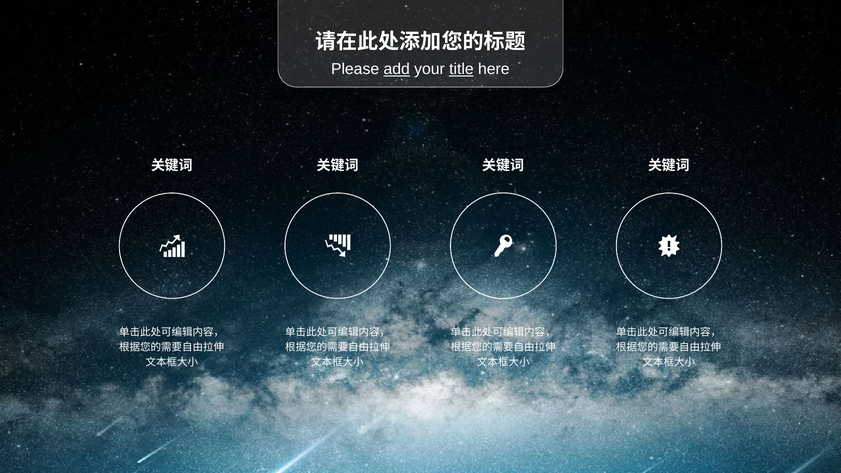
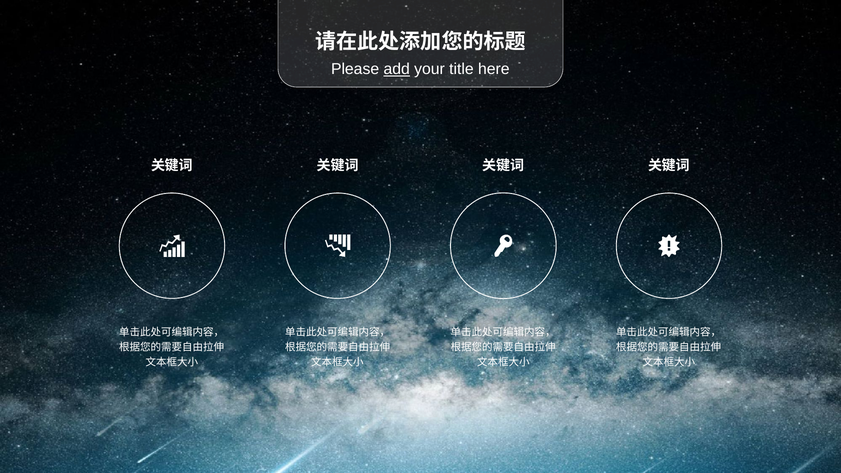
title underline: present -> none (461, 69)
